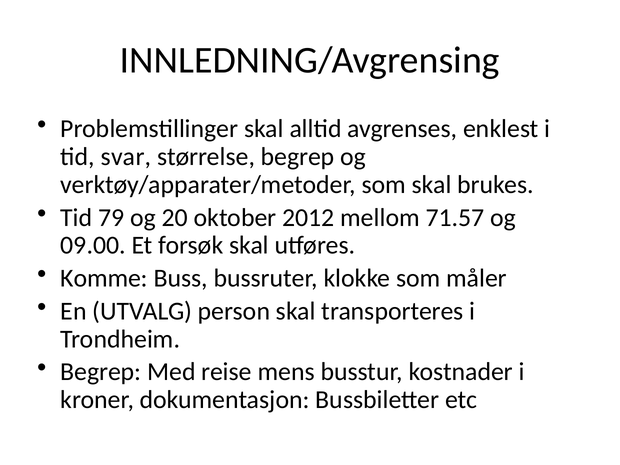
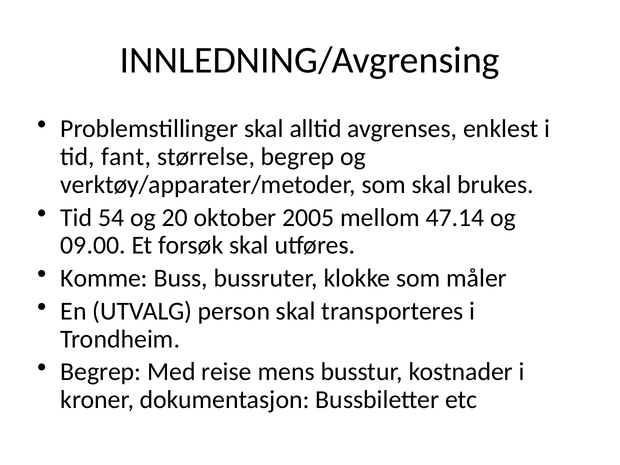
svar: svar -> fant (126, 157)
79: 79 -> 54 (111, 218)
2012: 2012 -> 2005 (308, 218)
71.57: 71.57 -> 47.14 (455, 218)
